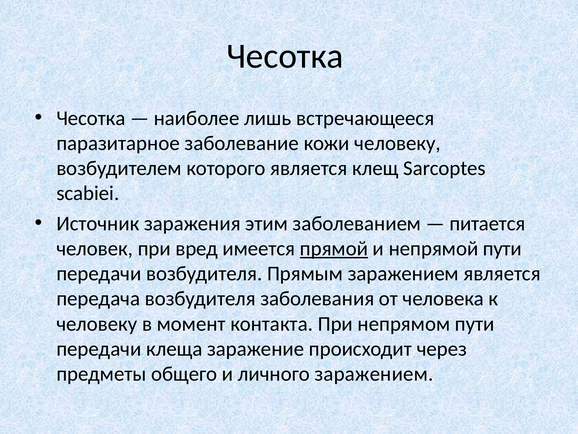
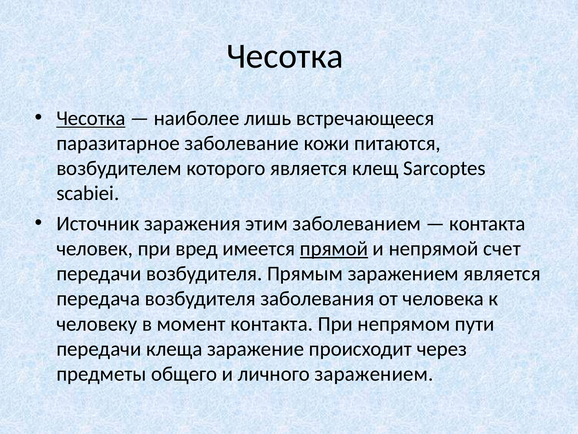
Чесотка underline: none -> present (91, 118)
кожи человеку: человеку -> питаются (398, 143)
питается: питается -> контакта (487, 223)
непрямой пути: пути -> счет (502, 248)
